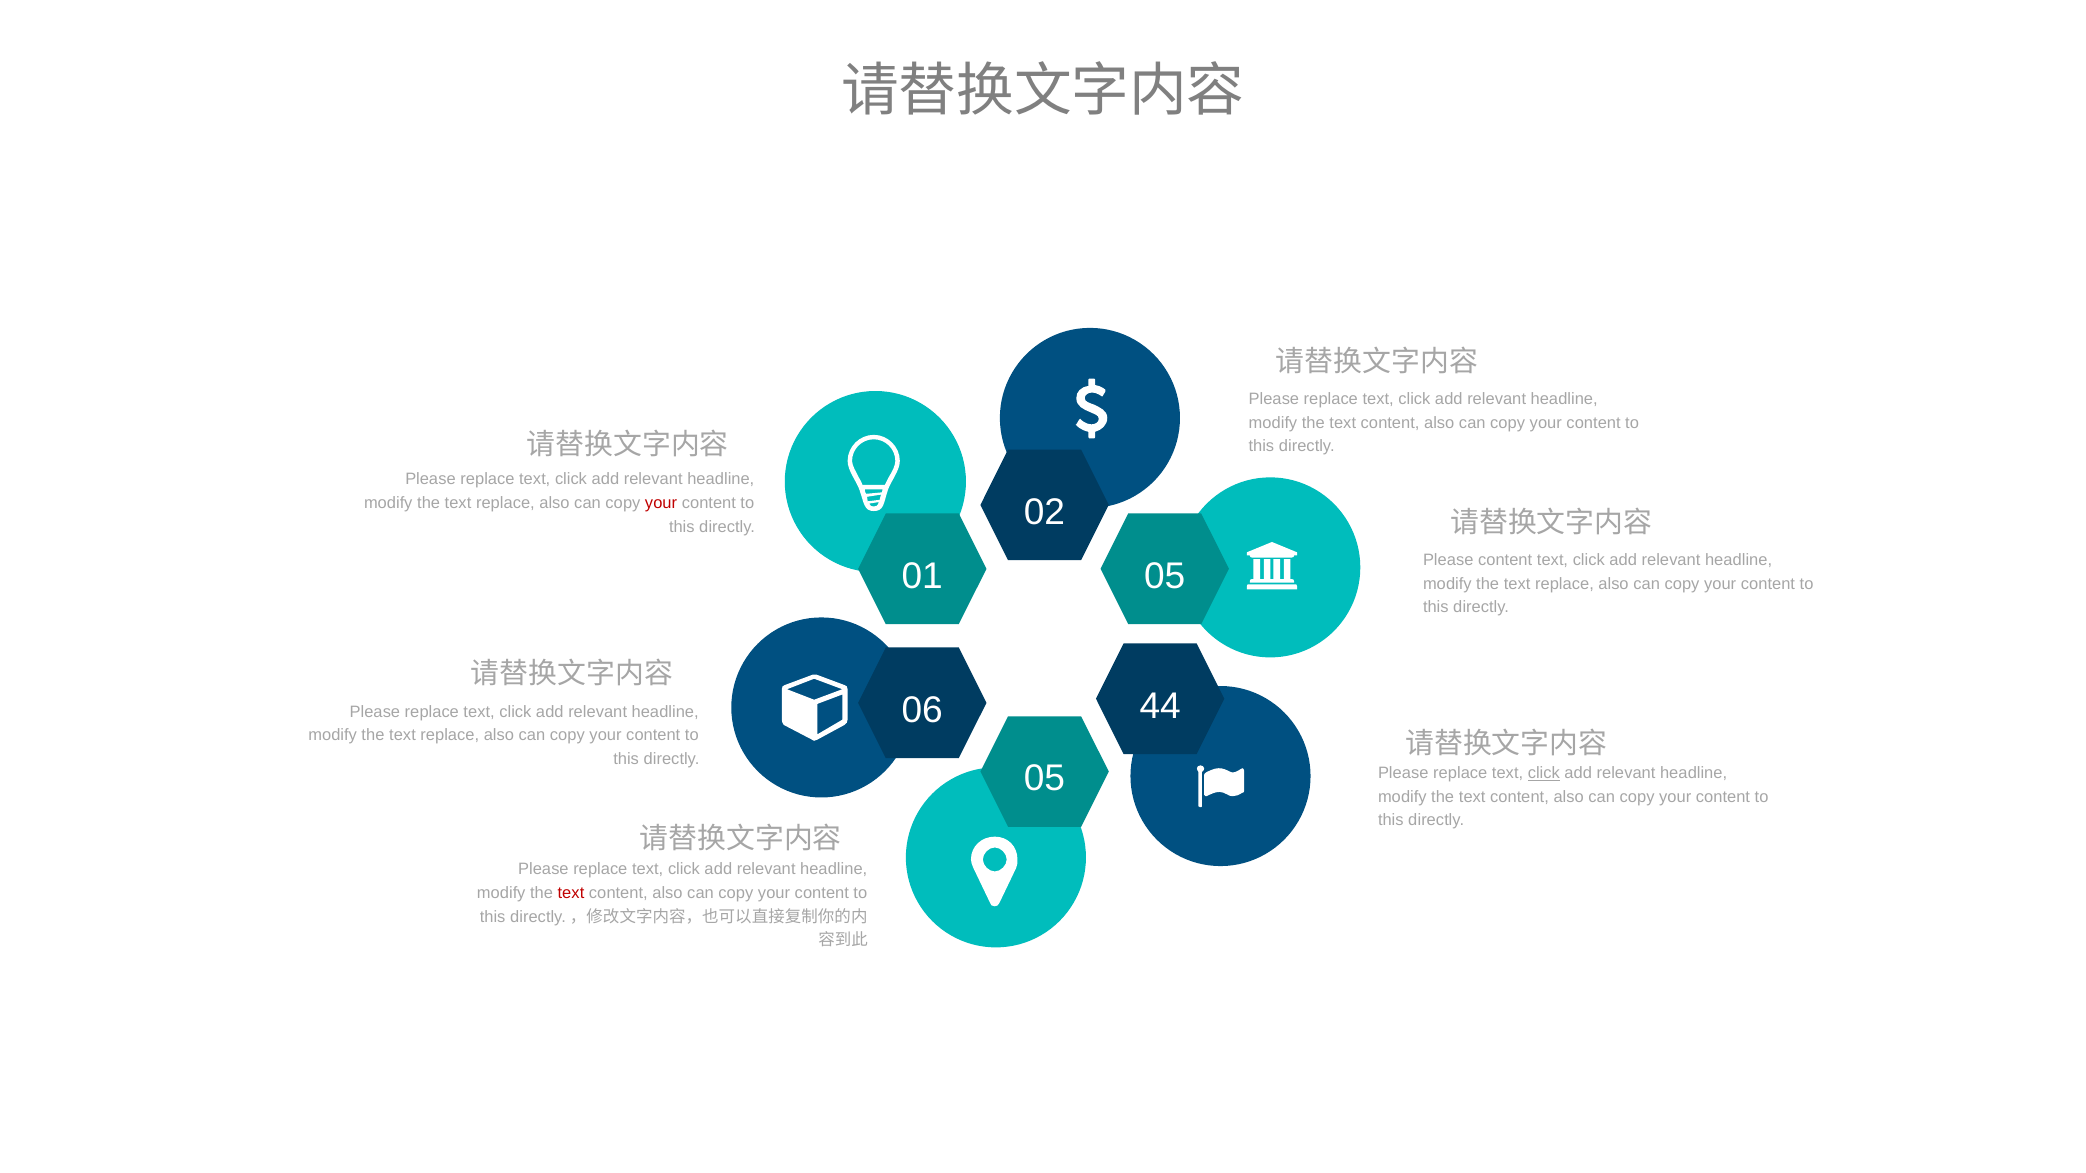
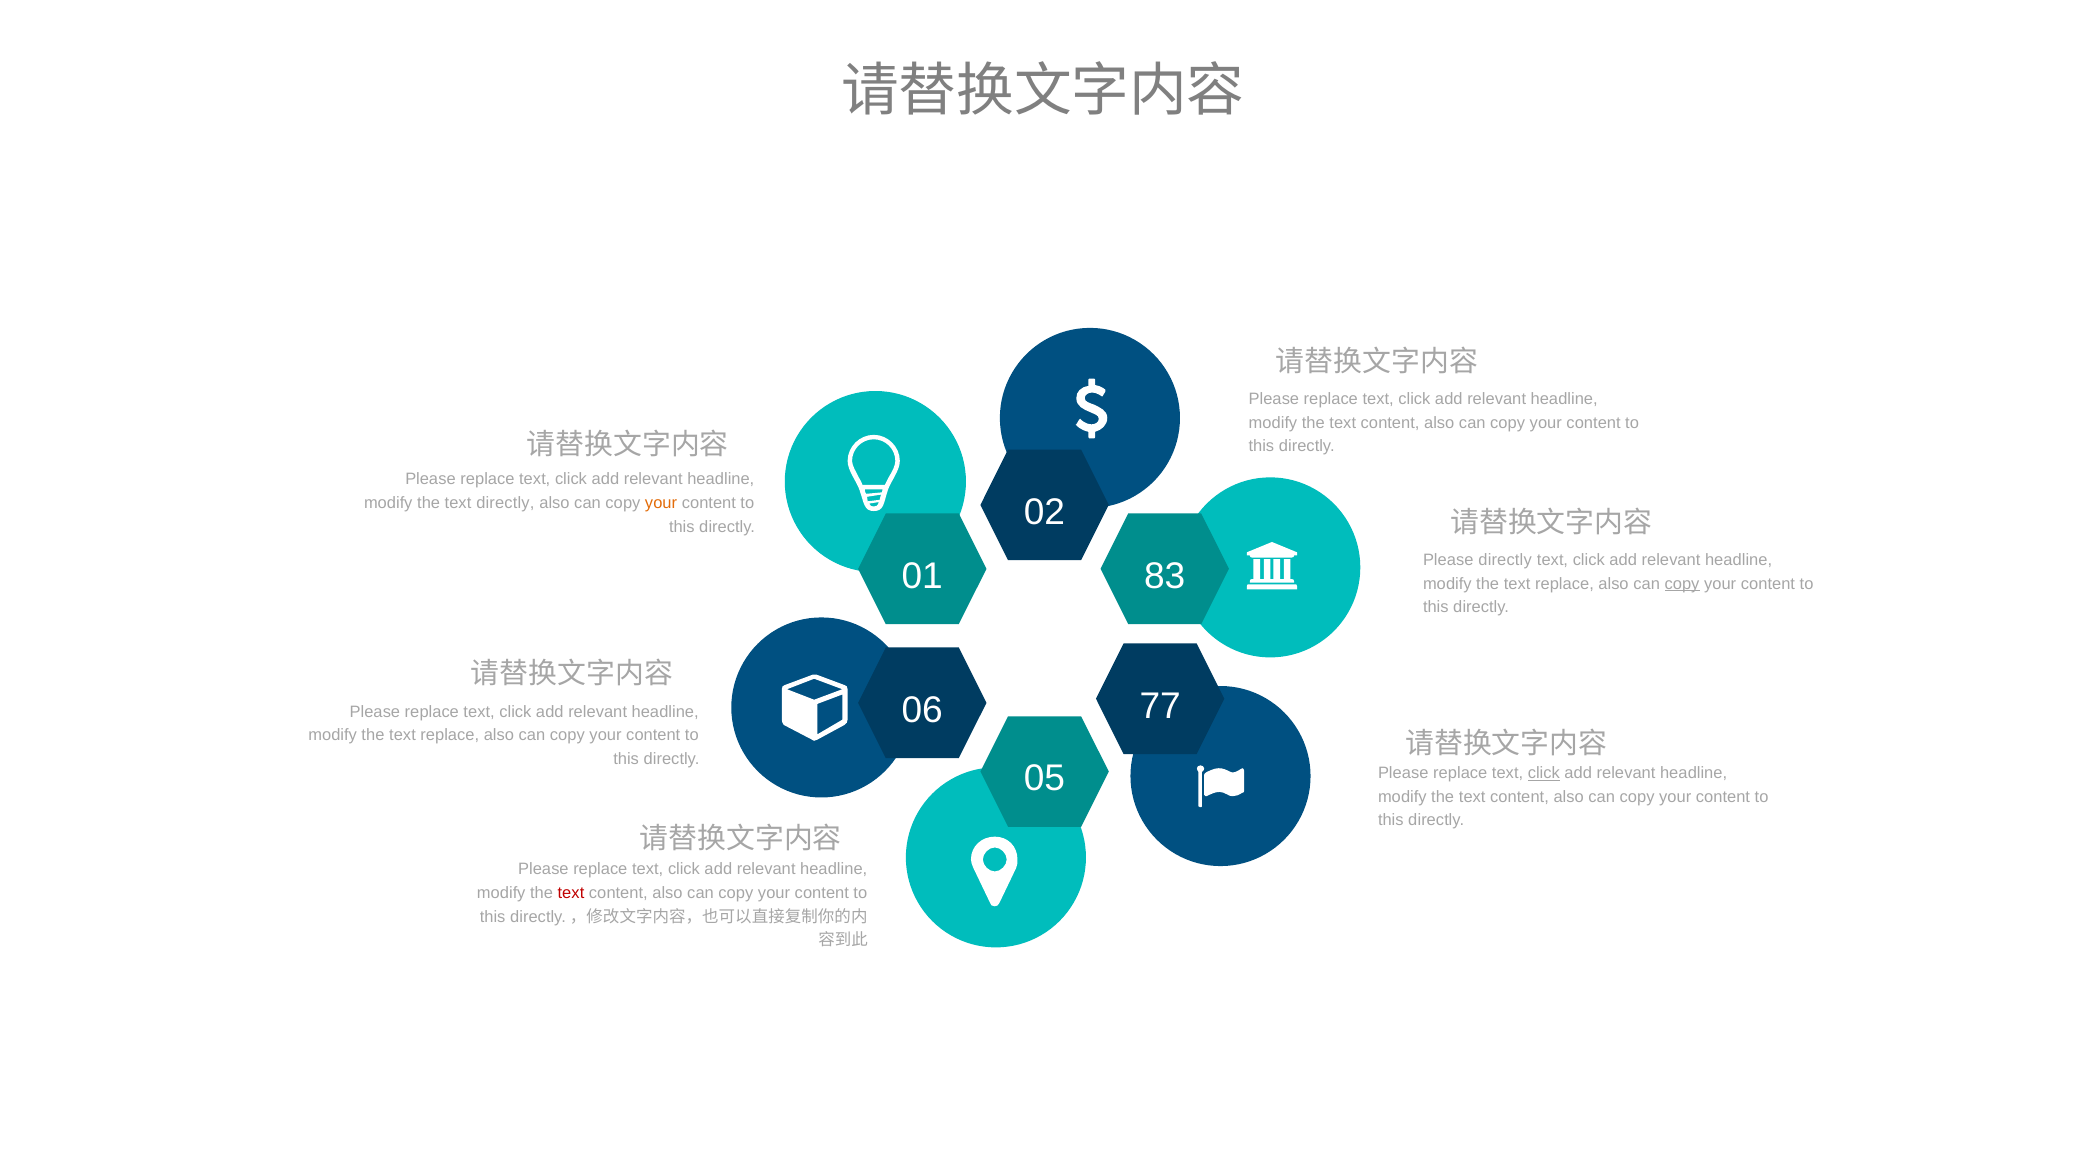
replace: replace -> directly (505, 503)
your colour: red -> orange (661, 503)
Please content: content -> directly (1505, 560)
01 05: 05 -> 83 (1165, 576)
copy underline: none -> present (1682, 584)
44: 44 -> 77 (1160, 706)
